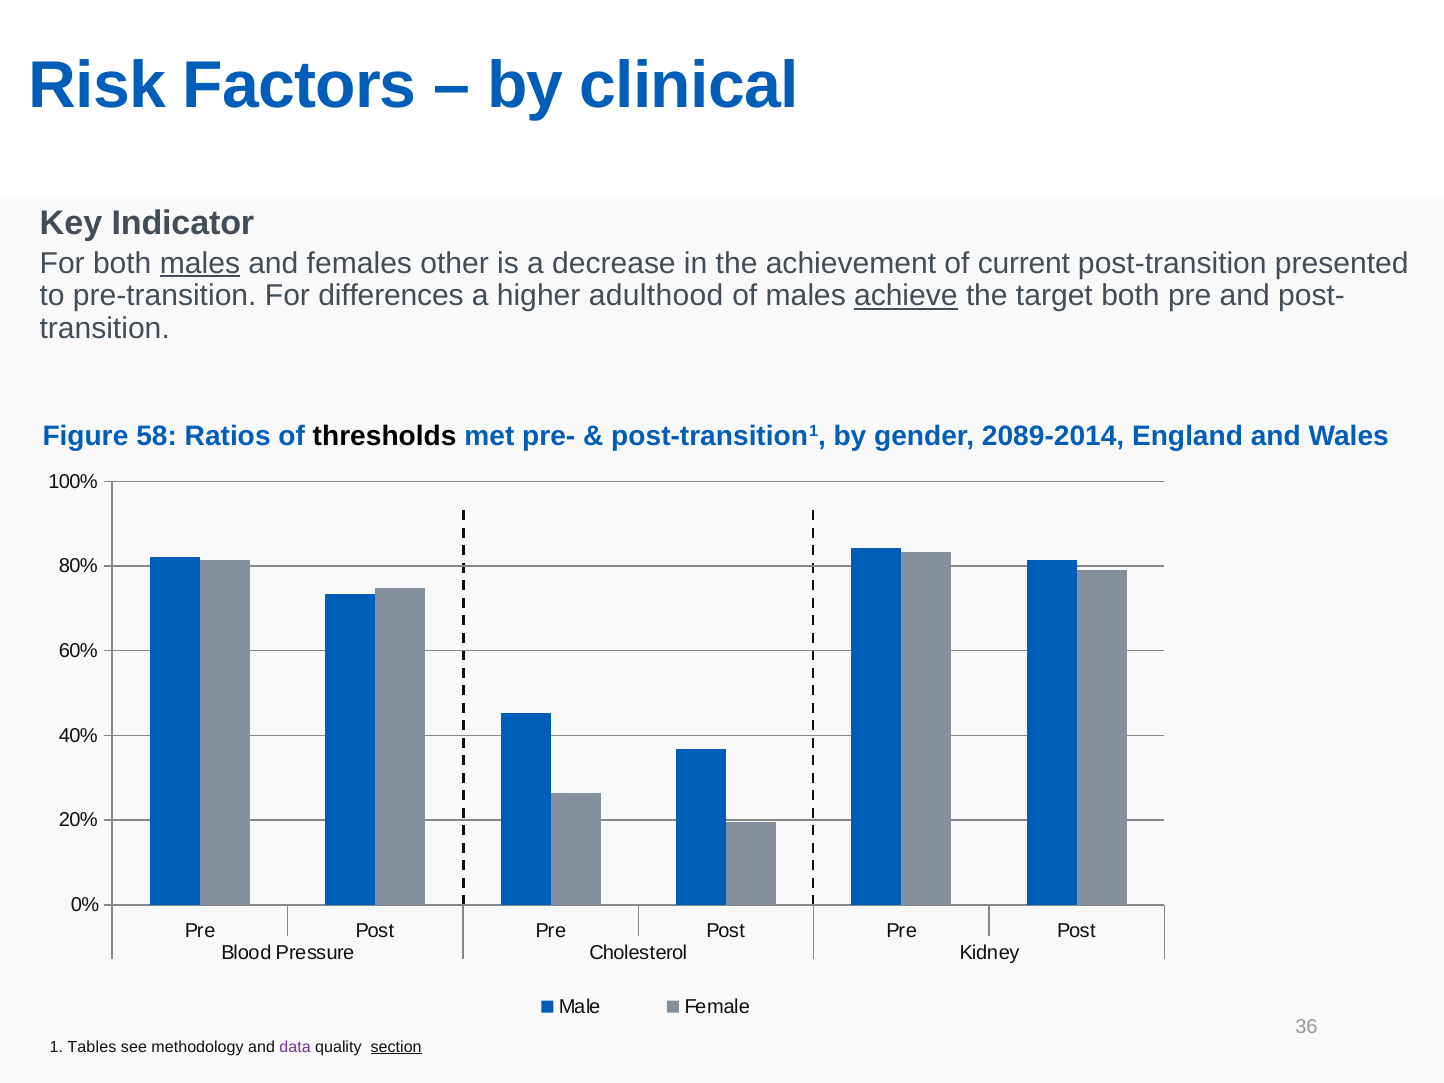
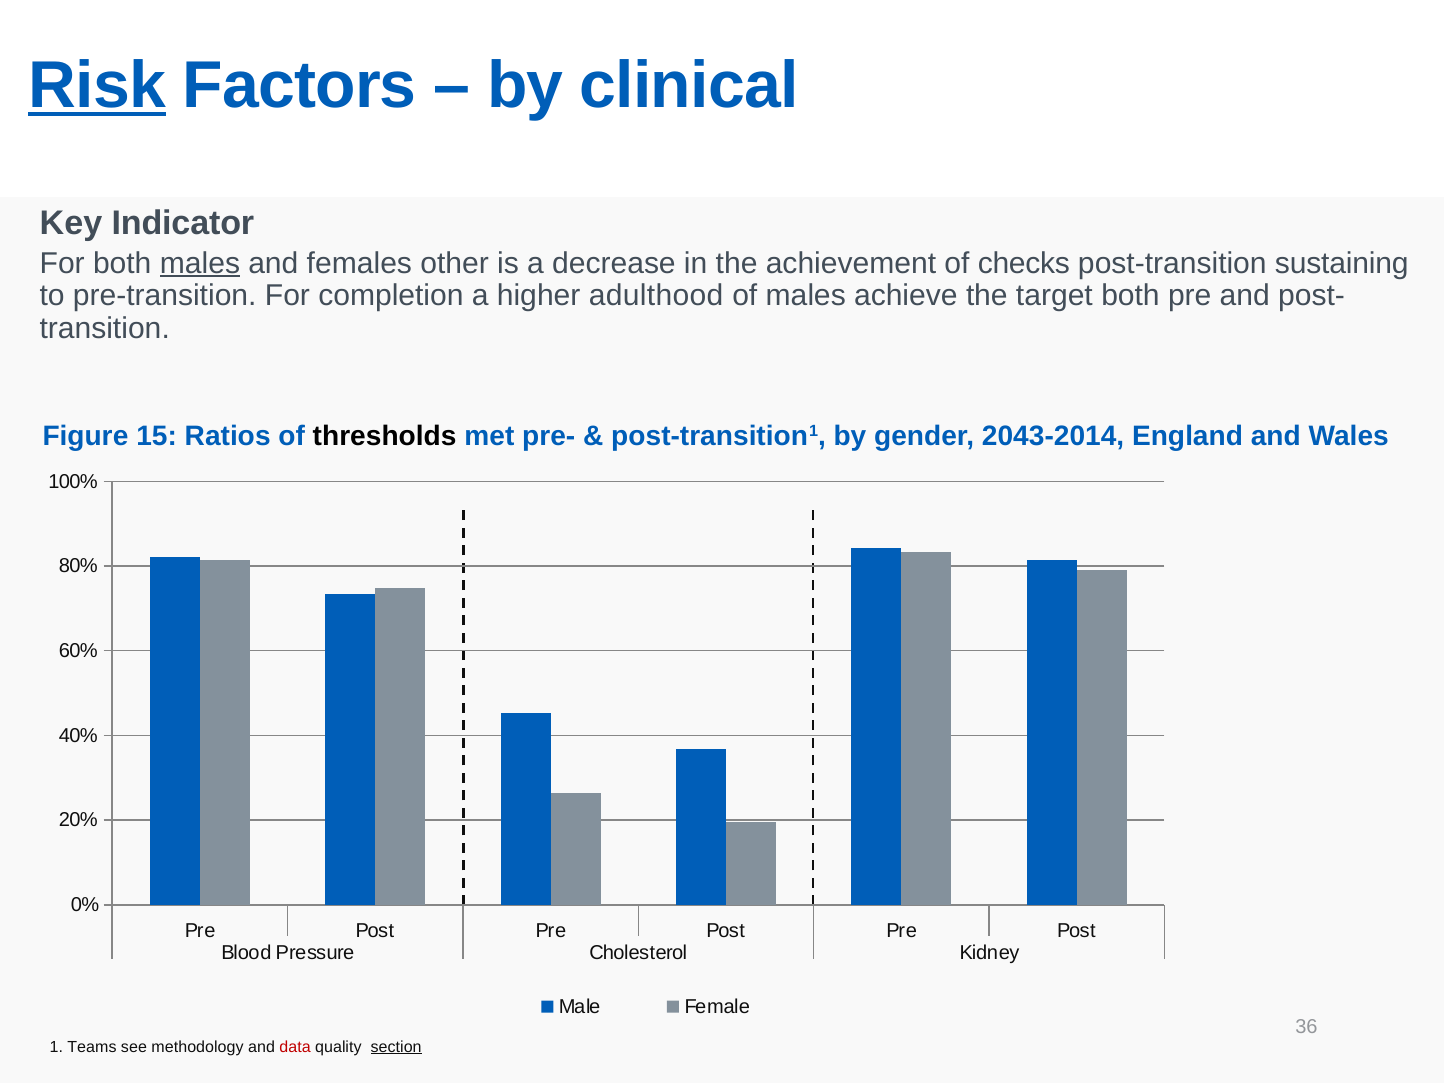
Risk underline: none -> present (97, 85)
current: current -> checks (1024, 263)
presented: presented -> sustaining (1342, 263)
differences: differences -> completion (391, 296)
achieve underline: present -> none (906, 296)
58: 58 -> 15 (157, 436)
2089-2014: 2089-2014 -> 2043-2014 (1053, 436)
Tables: Tables -> Teams (92, 1047)
data colour: purple -> red (295, 1047)
